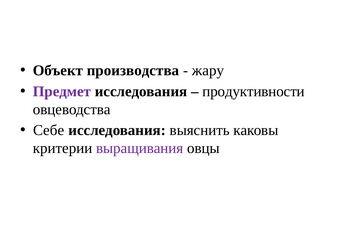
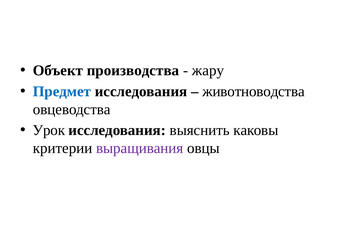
Предмет colour: purple -> blue (62, 92)
продуктивности: продуктивности -> животноводства (254, 92)
Себе: Себе -> Урок (49, 131)
